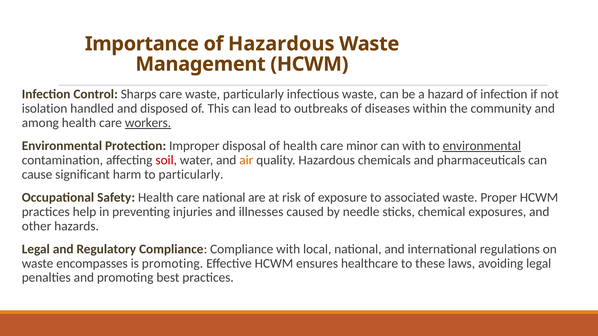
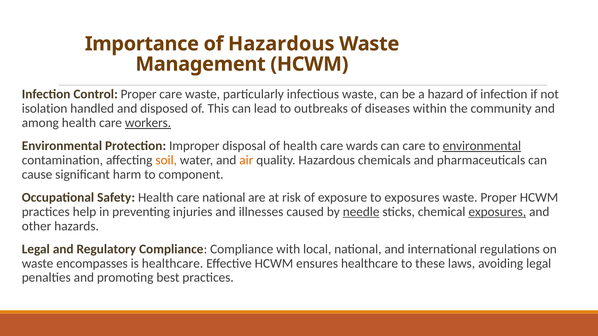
Control Sharps: Sharps -> Proper (139, 94)
minor: minor -> wards (362, 146)
can with: with -> care (414, 146)
soil colour: red -> orange (166, 160)
to particularly: particularly -> component (191, 175)
to associated: associated -> exposures (412, 198)
needle underline: none -> present (361, 212)
exposures underline: none -> present (497, 212)
is promoting: promoting -> healthcare (173, 264)
